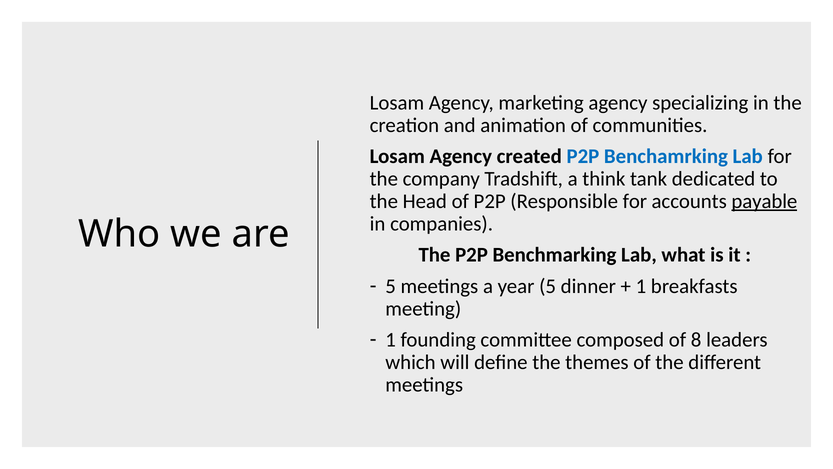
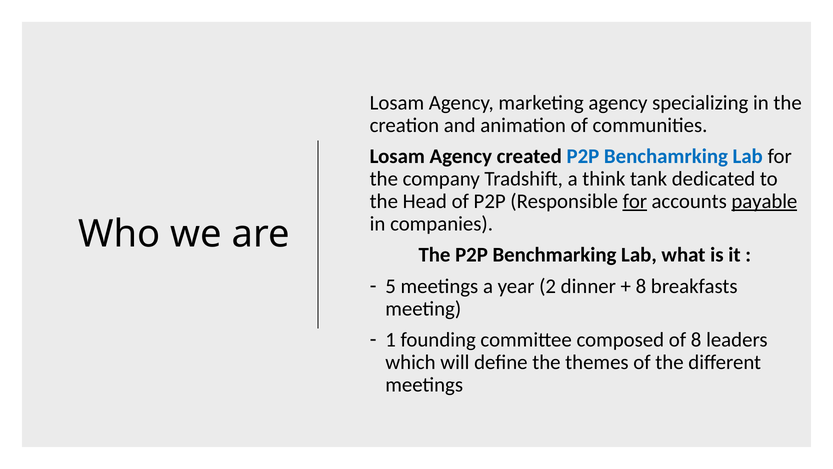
for underline: none -> present (635, 201)
year 5: 5 -> 2 (548, 286)
1: 1 -> 8 (641, 286)
